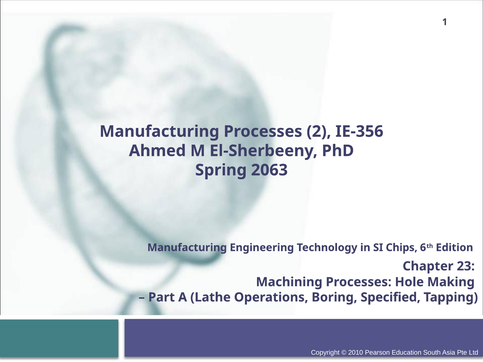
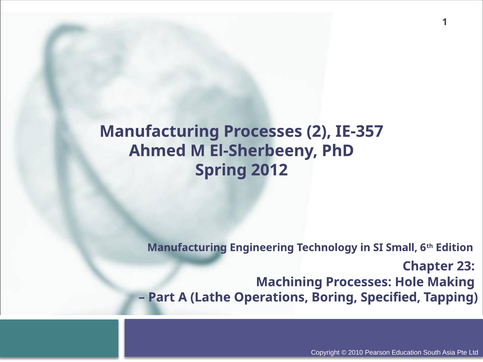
IE-356: IE-356 -> IE-357 (359, 132)
2063: 2063 -> 2012 (269, 170)
Chips: Chips -> Small (402, 248)
